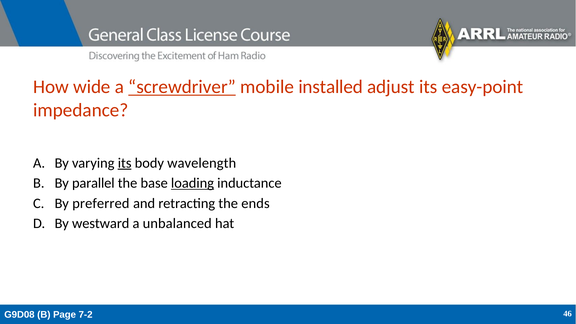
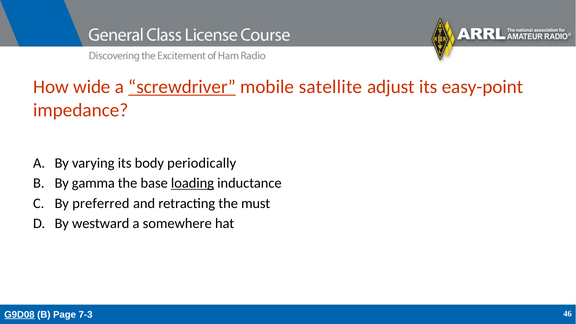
installed: installed -> satellite (330, 87)
its underline: present -> none (125, 163)
wavelength: wavelength -> periodically (202, 163)
parallel: parallel -> gamma (93, 183)
ends: ends -> must (256, 203)
unbalanced: unbalanced -> somewhere (177, 223)
G9D08 underline: none -> present (19, 315)
7-2: 7-2 -> 7-3 (86, 315)
